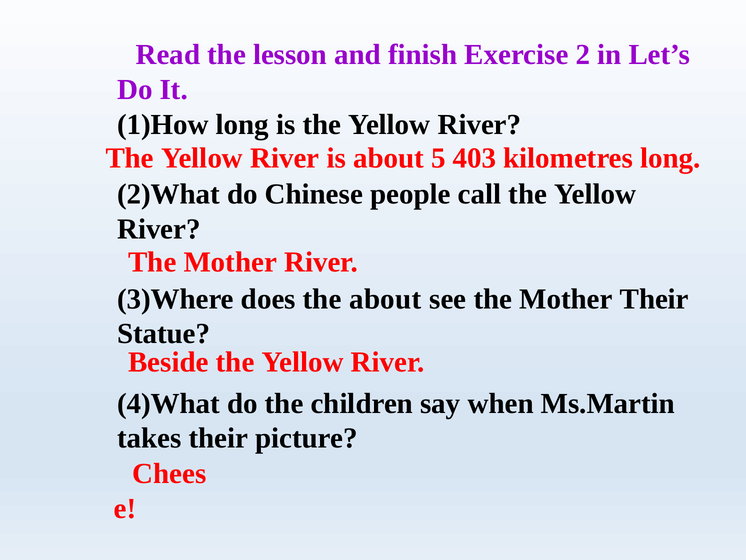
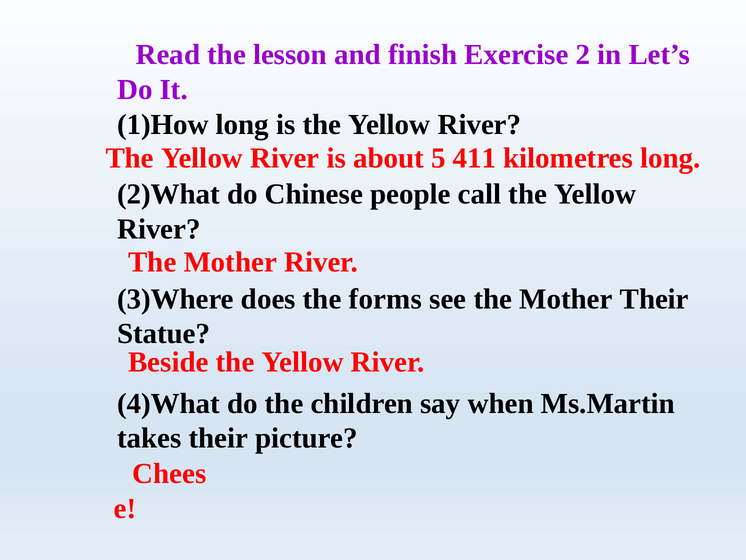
403: 403 -> 411 (475, 158)
the about: about -> forms (385, 299)
